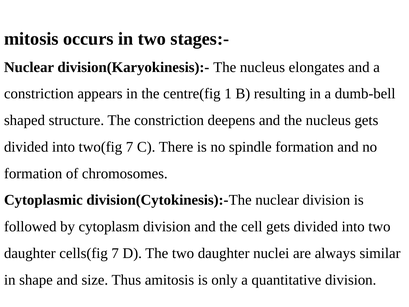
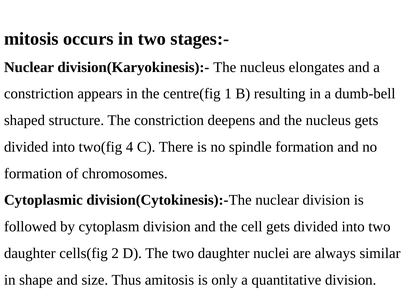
two(fig 7: 7 -> 4 (130, 147)
cells(fig 7: 7 -> 2 (115, 253)
